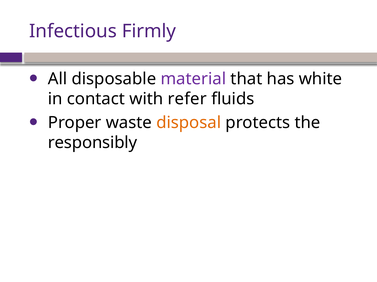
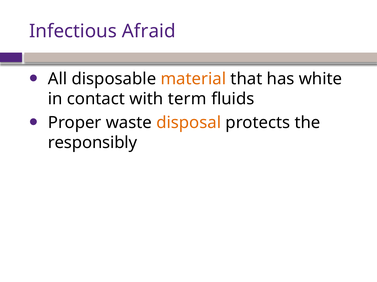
Firmly: Firmly -> Afraid (149, 31)
material colour: purple -> orange (193, 79)
refer: refer -> term (187, 99)
